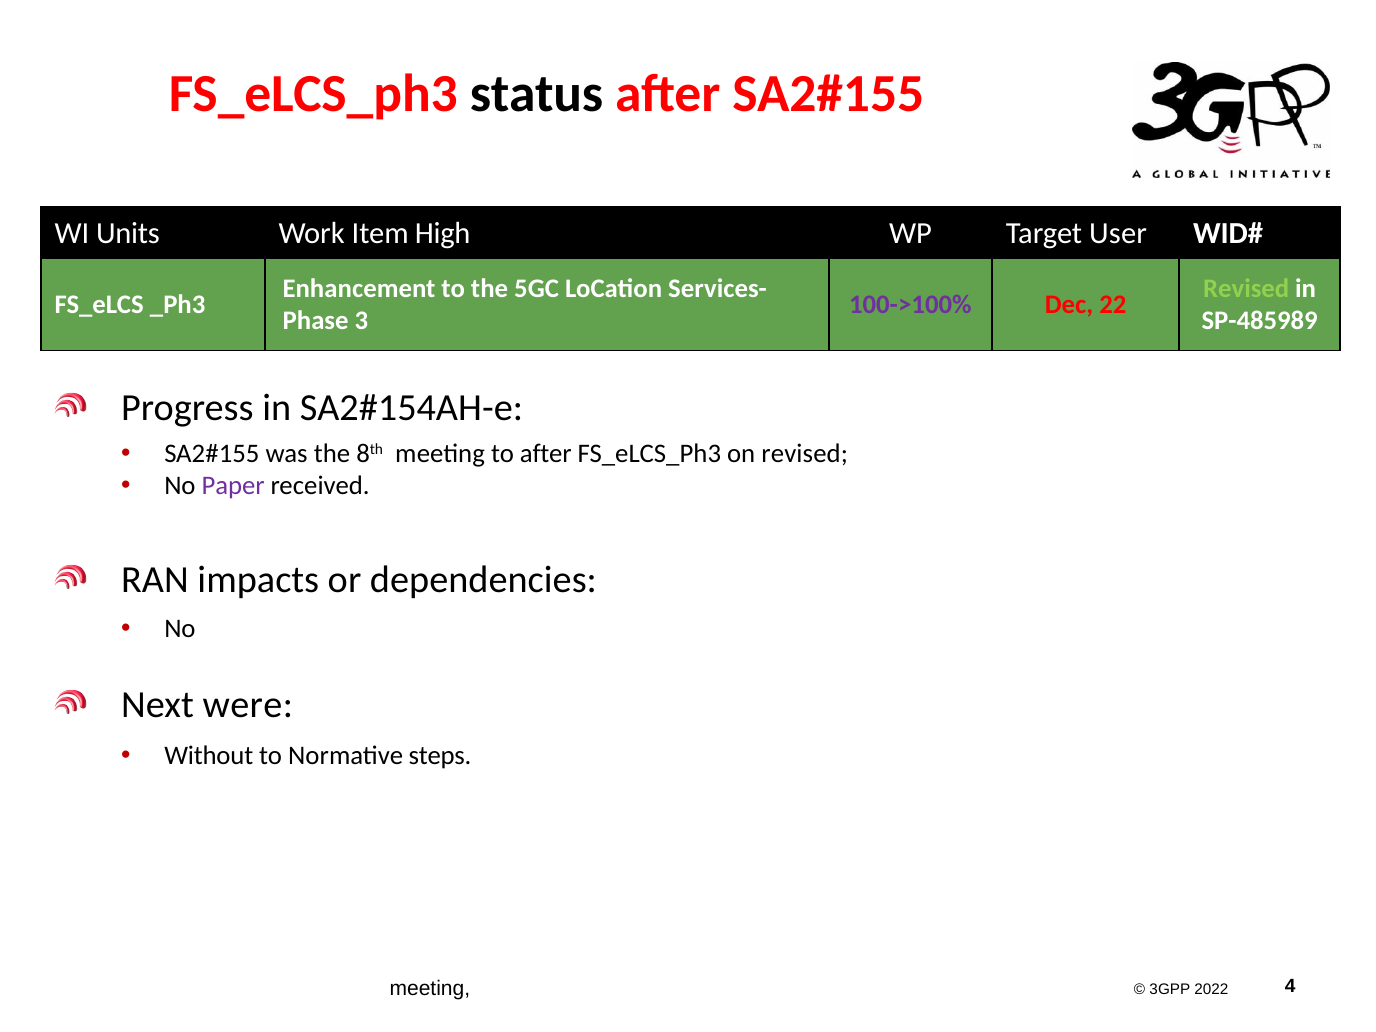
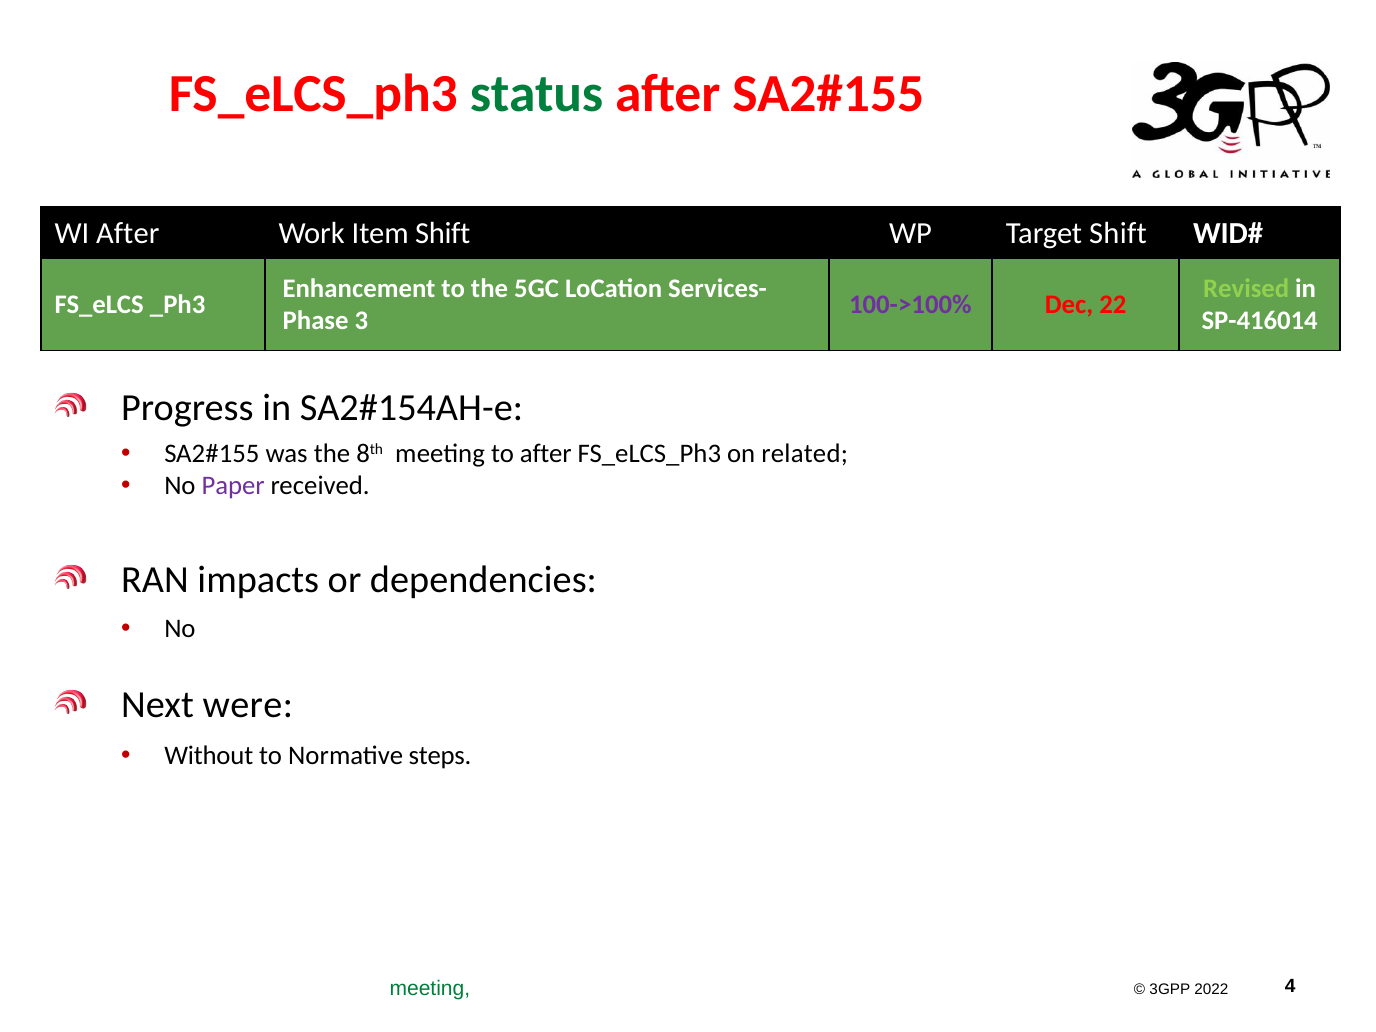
status colour: black -> green (537, 94)
WI Units: Units -> After (128, 233)
Item High: High -> Shift (443, 233)
Target User: User -> Shift (1118, 233)
SP-485989: SP-485989 -> SP-416014 (1260, 321)
on revised: revised -> related (805, 454)
meeting colour: black -> green (430, 989)
